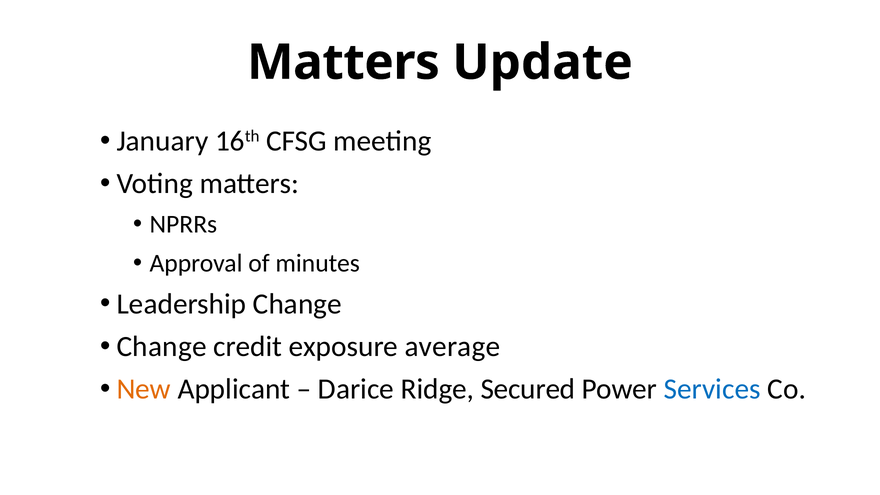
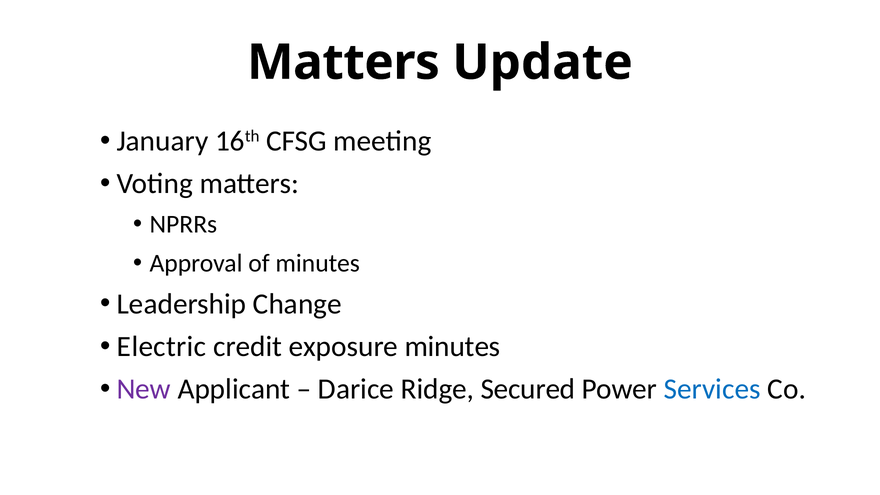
Change: Change -> Electric (162, 347)
exposure average: average -> minutes (453, 347)
New colour: orange -> purple (144, 389)
